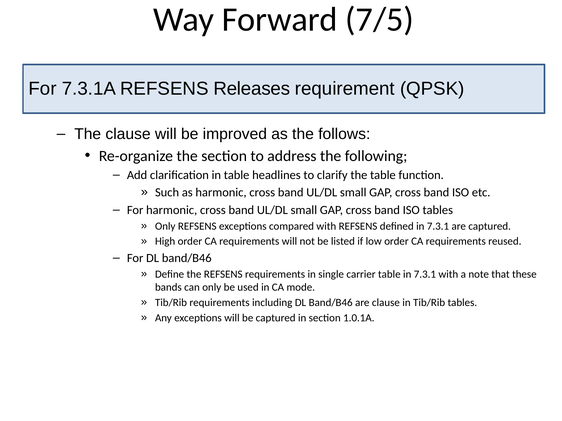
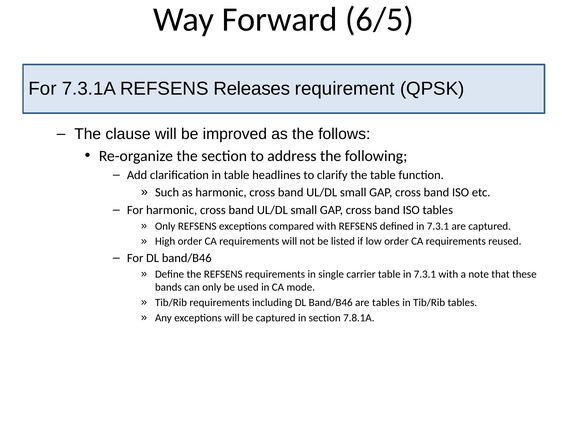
7/5: 7/5 -> 6/5 (380, 20)
are clause: clause -> tables (386, 303)
1.0.1A: 1.0.1A -> 7.8.1A (359, 318)
